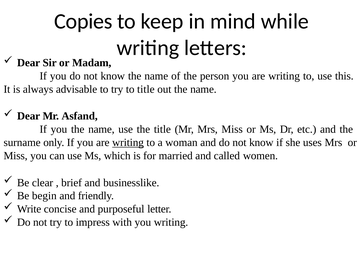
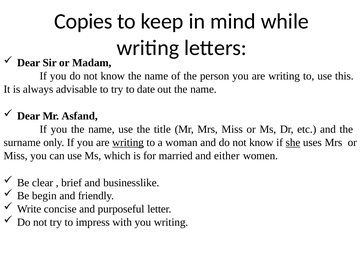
to title: title -> date (146, 89)
she underline: none -> present (293, 142)
called: called -> either (227, 156)
